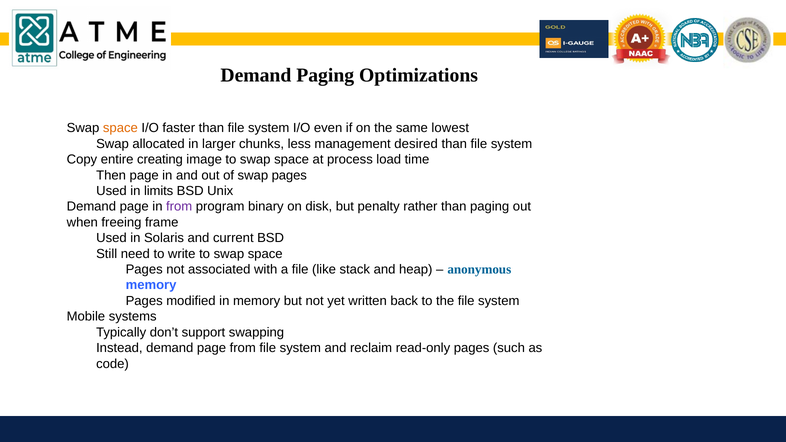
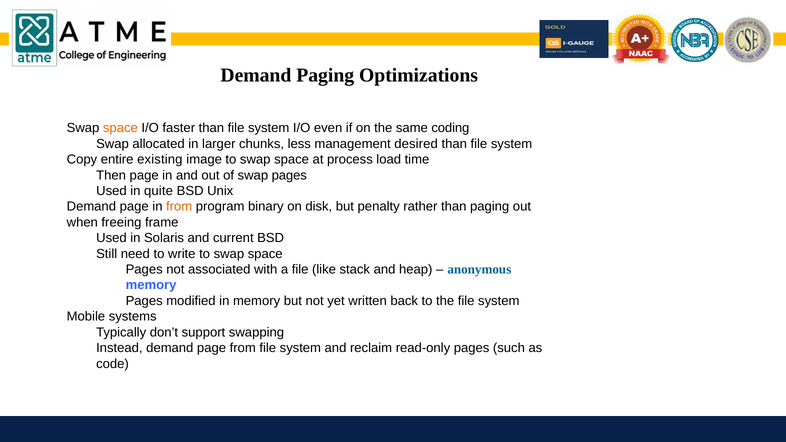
lowest: lowest -> coding (450, 128)
creating: creating -> existing (160, 160)
limits: limits -> quite (159, 191)
from colour: purple -> orange (179, 207)
